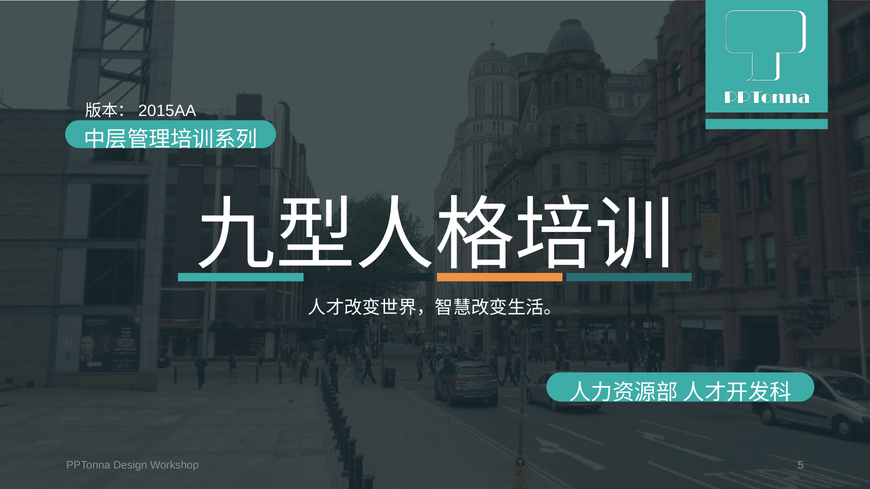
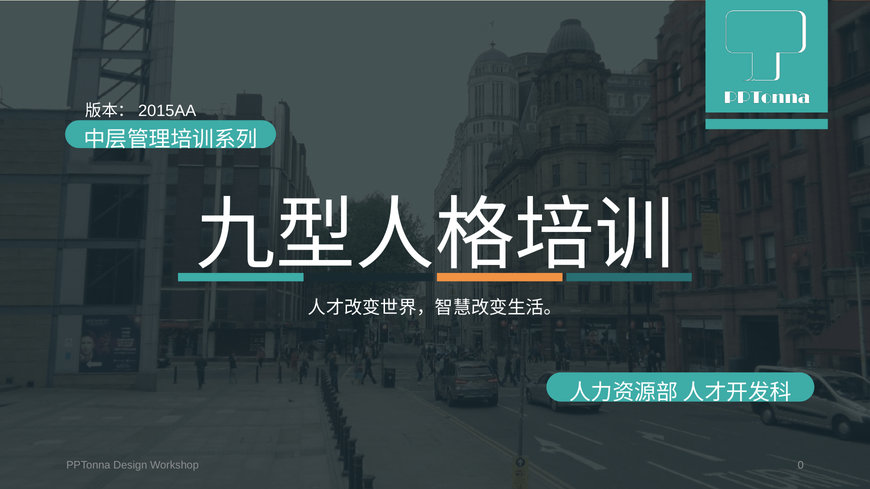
5: 5 -> 0 (801, 466)
